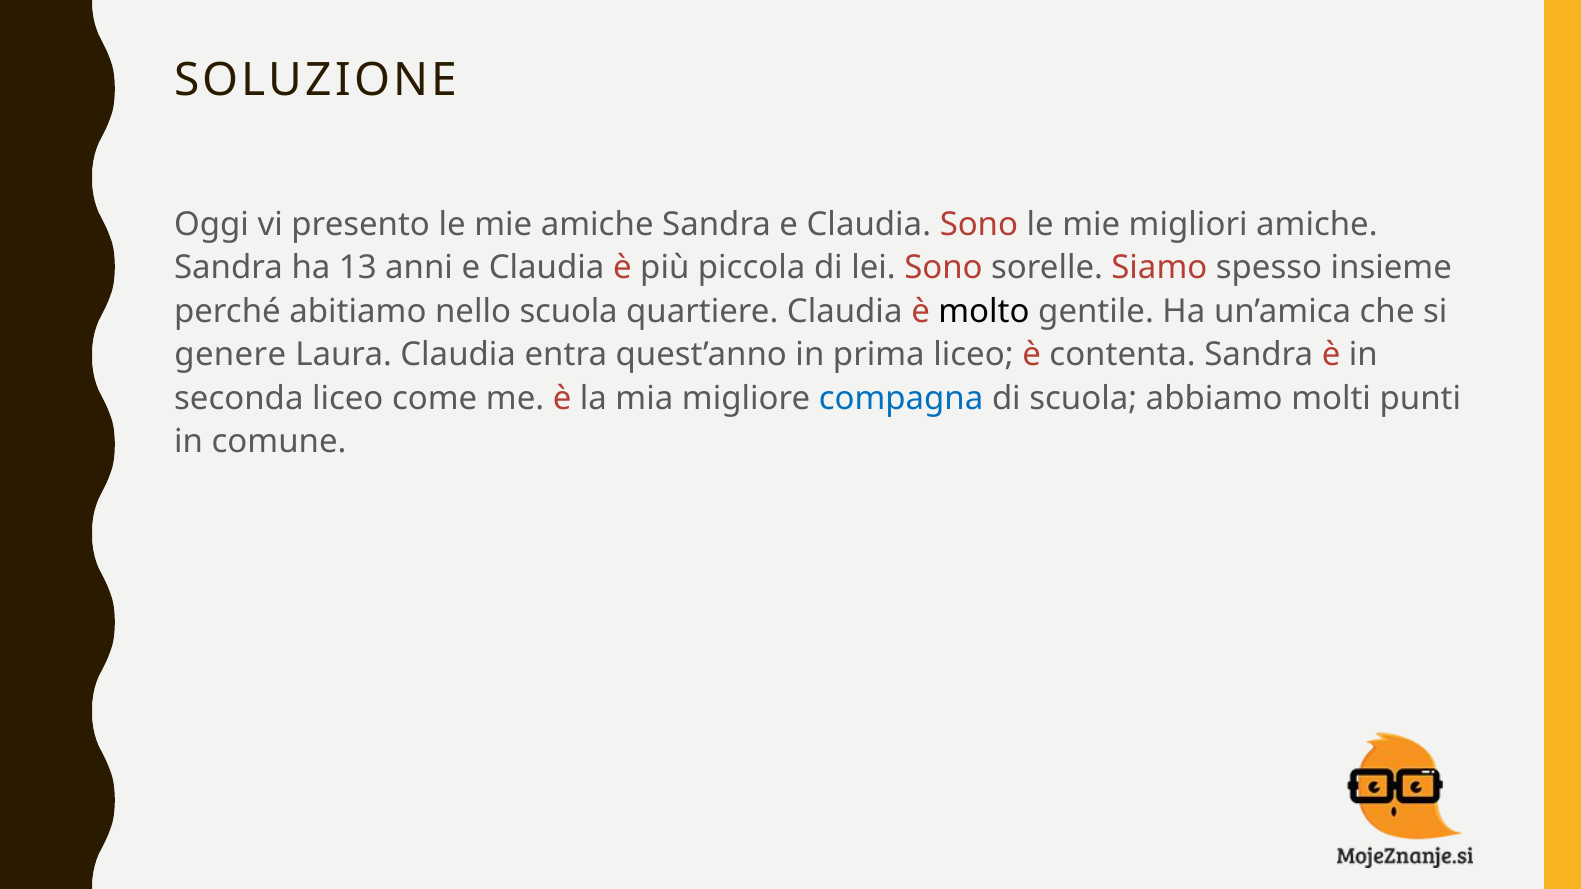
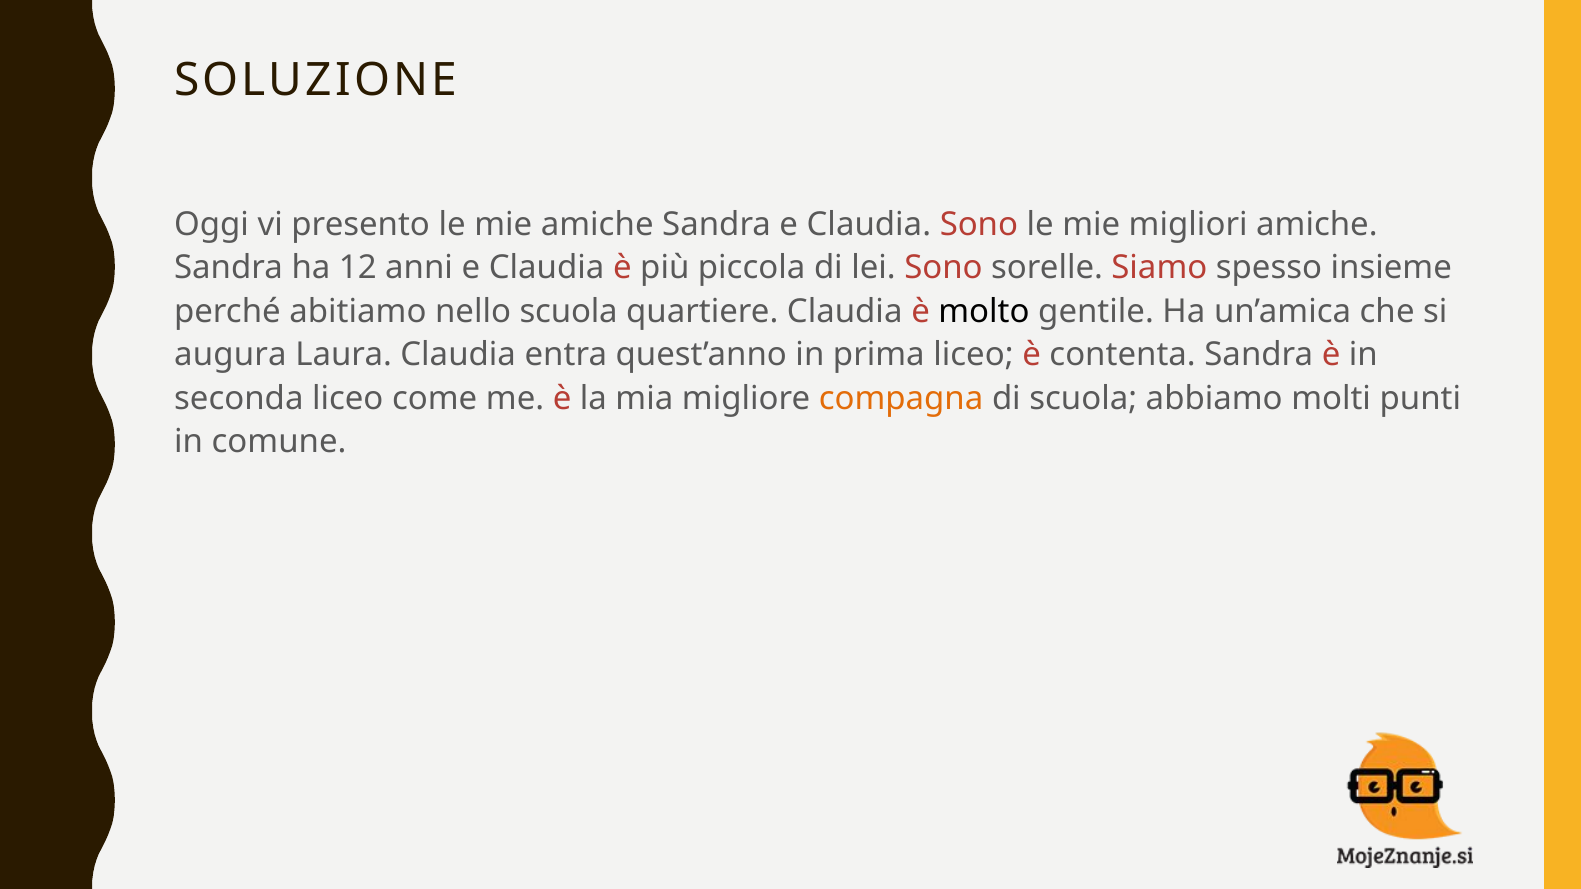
13: 13 -> 12 (358, 268)
genere: genere -> augura (230, 355)
compagna colour: blue -> orange (901, 398)
